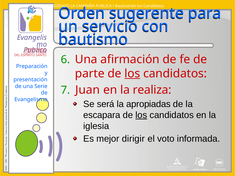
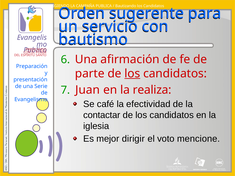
será: será -> café (106, 104)
apropiadas: apropiadas -> efectividad (148, 104)
escapara: escapara -> contactar (102, 115)
los underline: present -> none (141, 115)
informada: informada -> mencione (198, 139)
